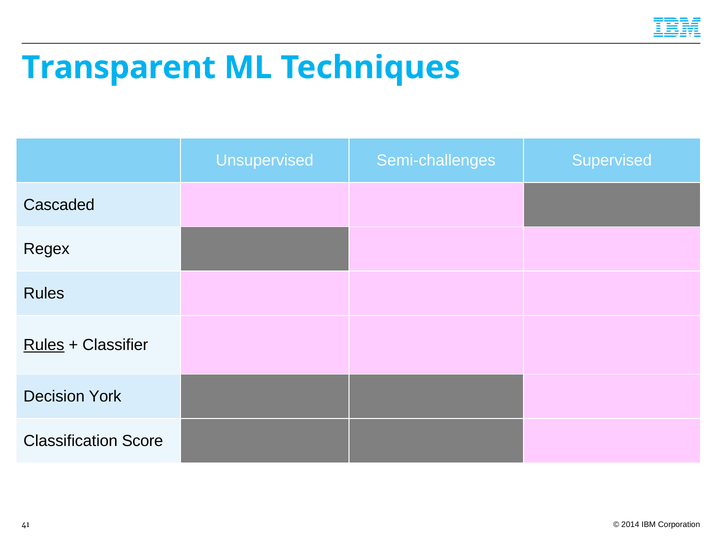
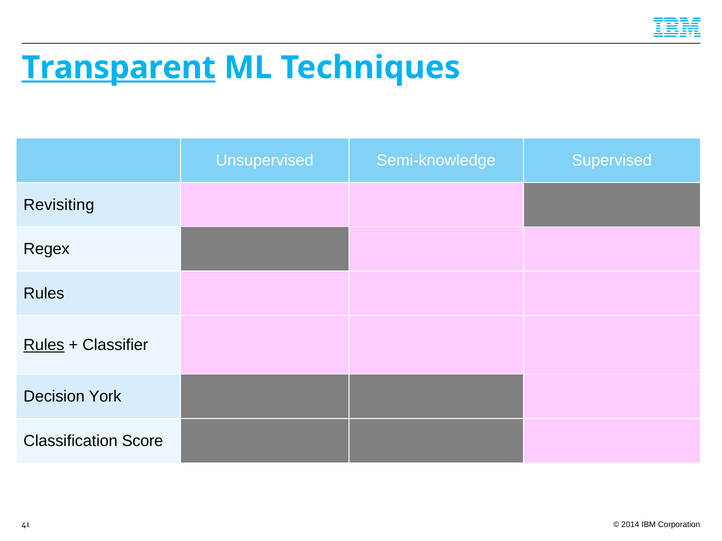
Transparent underline: none -> present (119, 68)
Semi-challenges: Semi-challenges -> Semi-knowledge (436, 161)
Cascaded: Cascaded -> Revisiting (59, 205)
